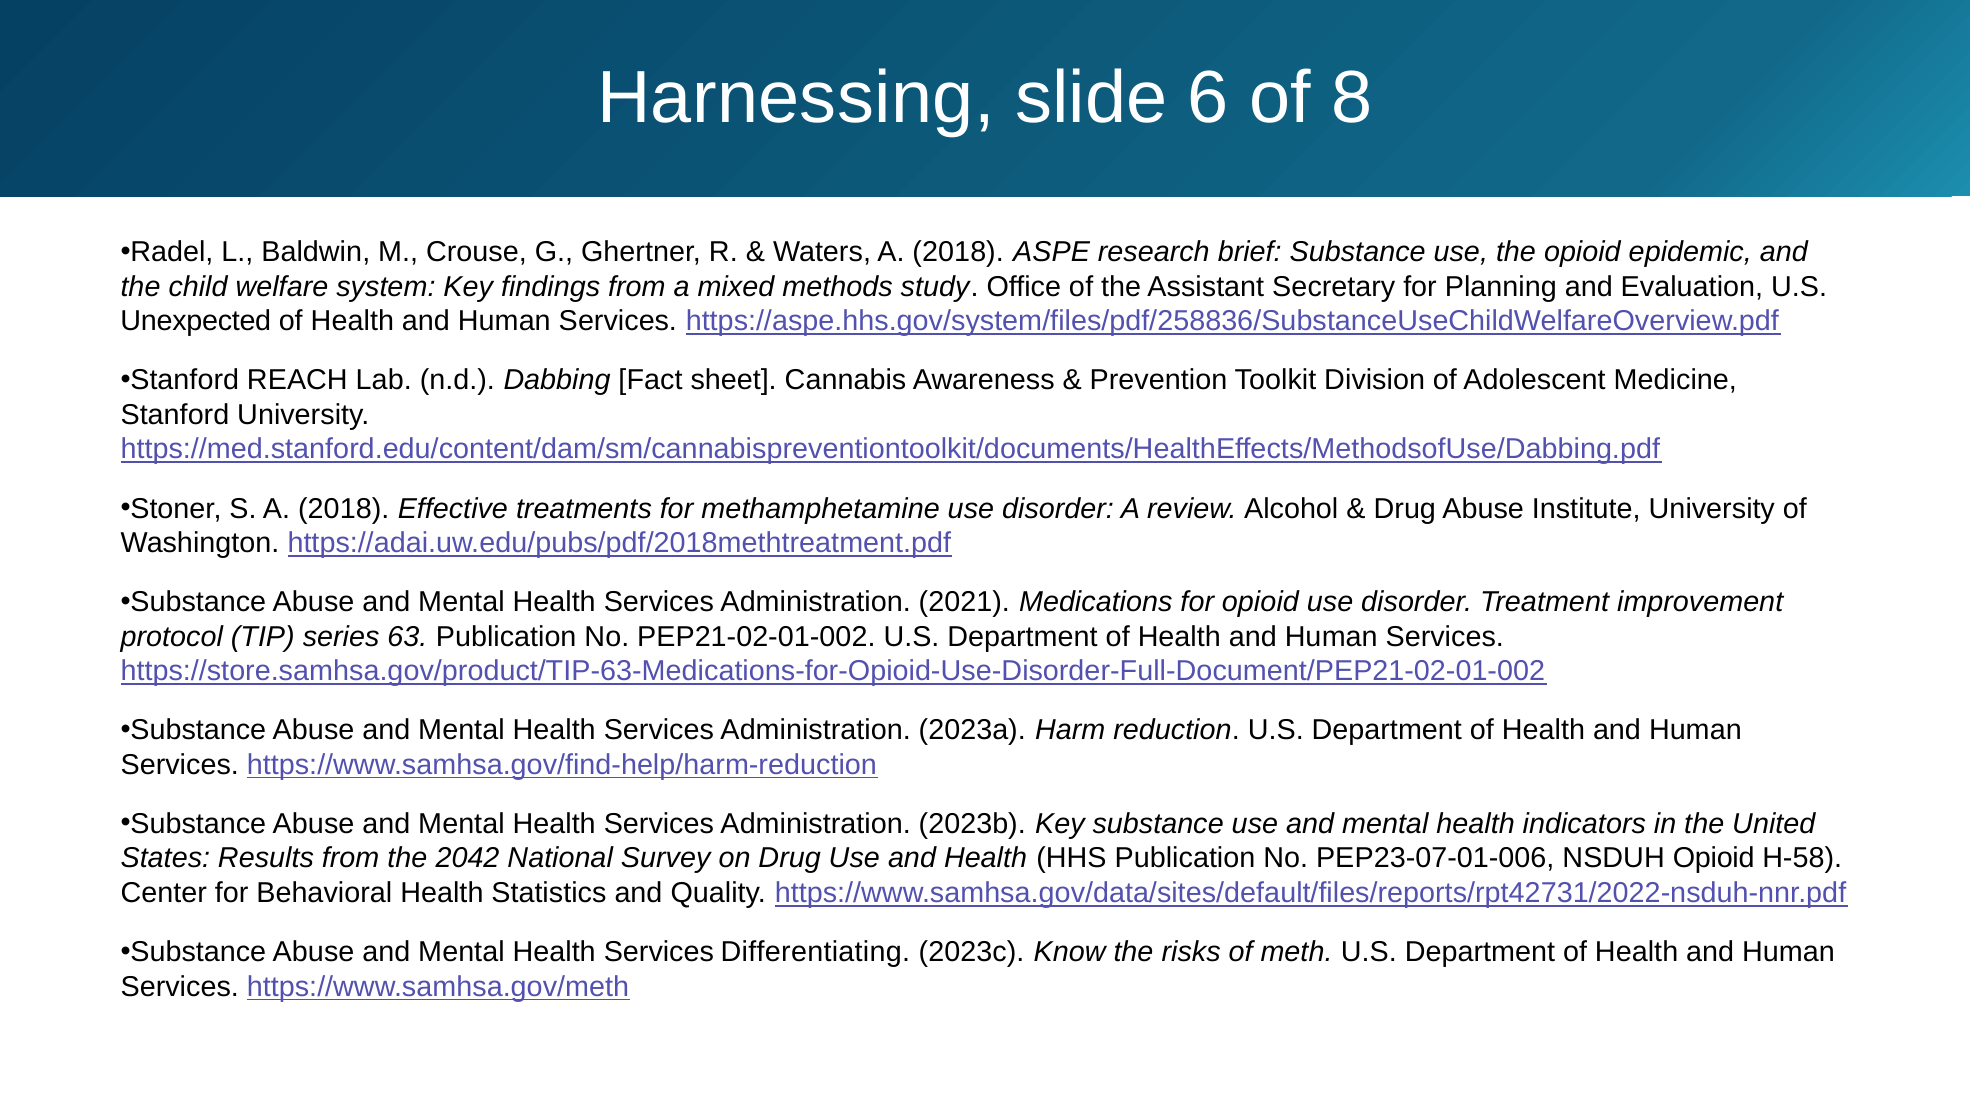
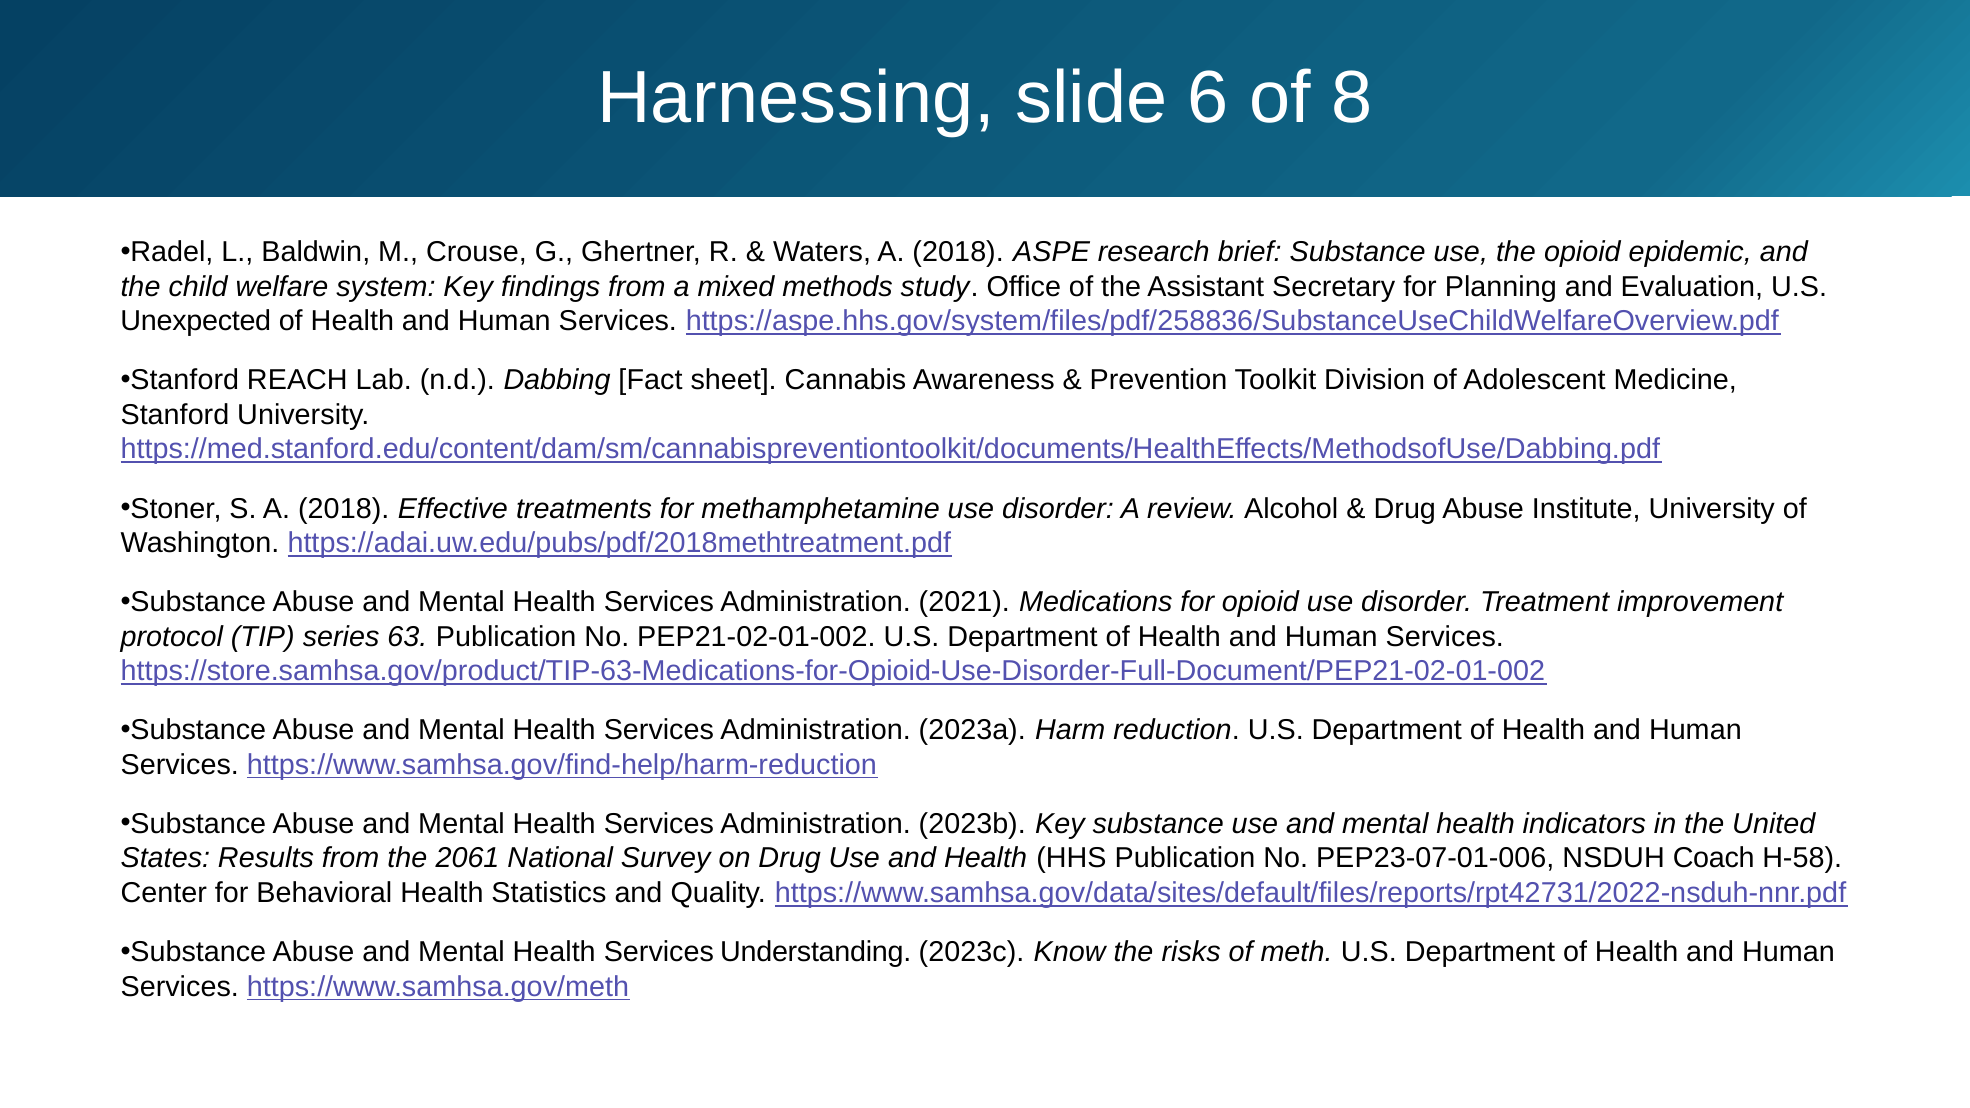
2042: 2042 -> 2061 (468, 859)
NSDUH Opioid: Opioid -> Coach (1714, 859)
Differentiating: Differentiating -> Understanding (816, 952)
